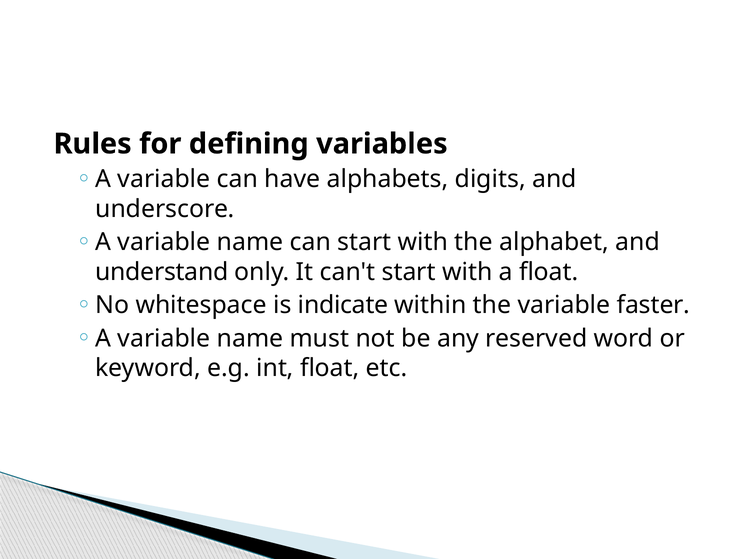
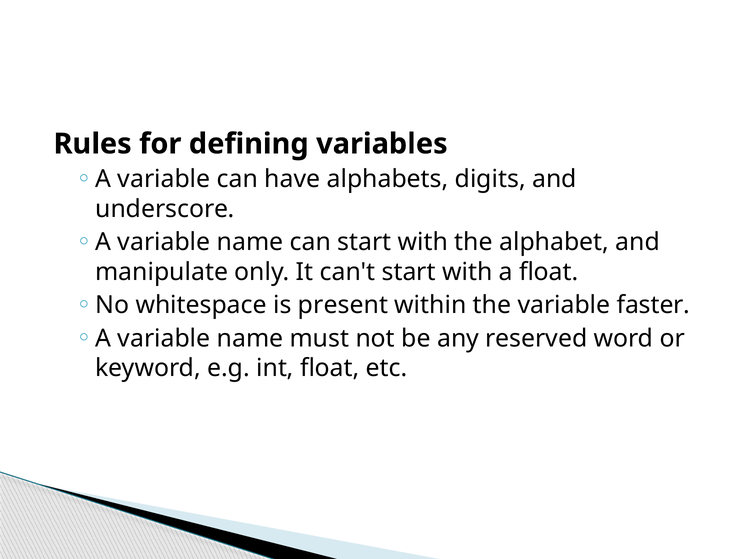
understand: understand -> manipulate (162, 272)
indicate: indicate -> present (343, 305)
